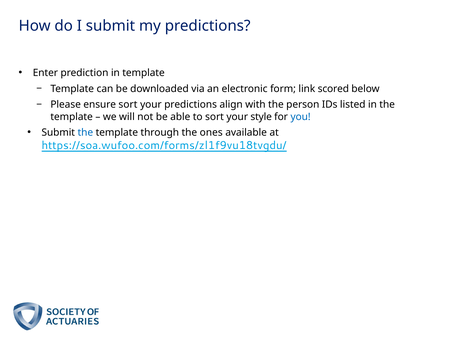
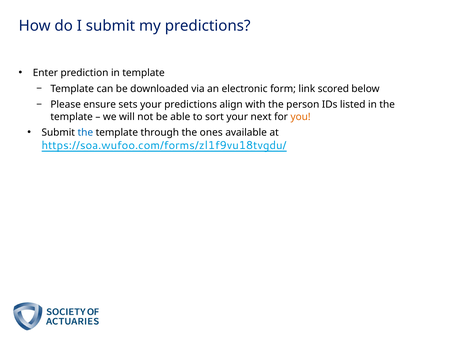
ensure sort: sort -> sets (128, 105)
style: style -> next (261, 117)
you colour: blue -> orange (301, 117)
